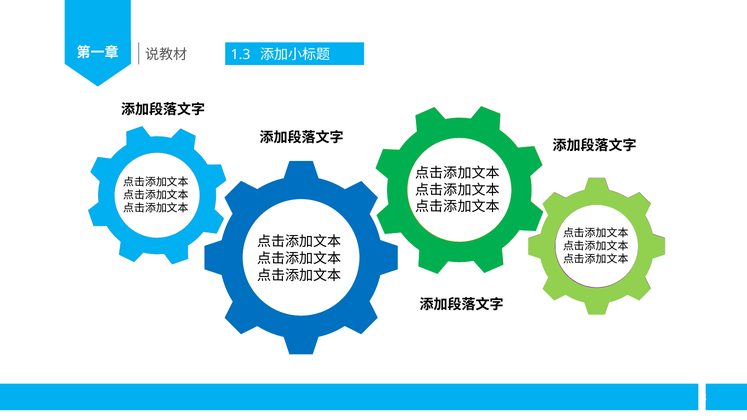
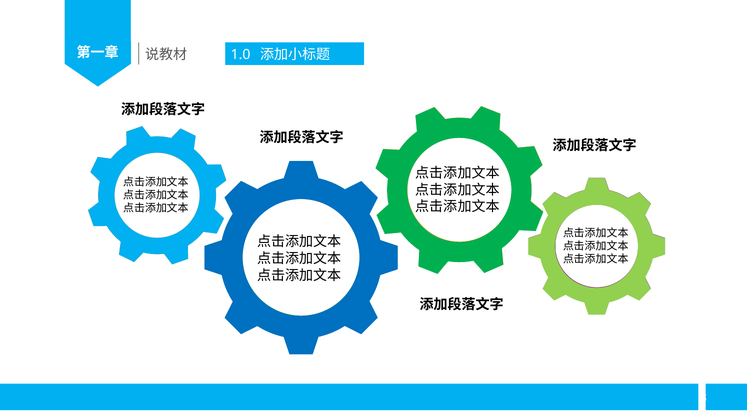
1.3: 1.3 -> 1.0 (241, 55)
